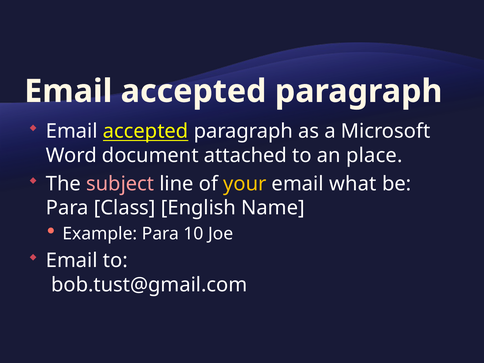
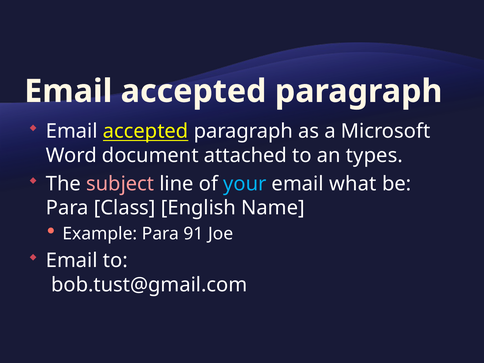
place: place -> types (374, 156)
your colour: yellow -> light blue (245, 184)
10: 10 -> 91 (193, 234)
